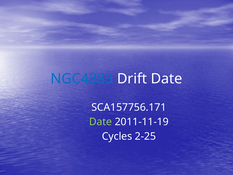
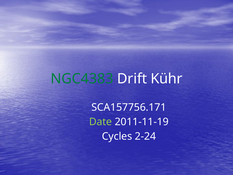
NGC4383 colour: blue -> green (82, 79)
Drift Date: Date -> Kühr (167, 79)
2-25: 2-25 -> 2-24 (145, 136)
